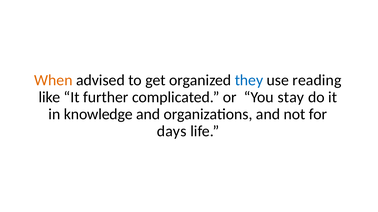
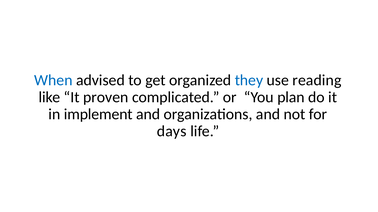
When colour: orange -> blue (53, 81)
further: further -> proven (106, 98)
stay: stay -> plan (291, 98)
knowledge: knowledge -> implement (98, 115)
